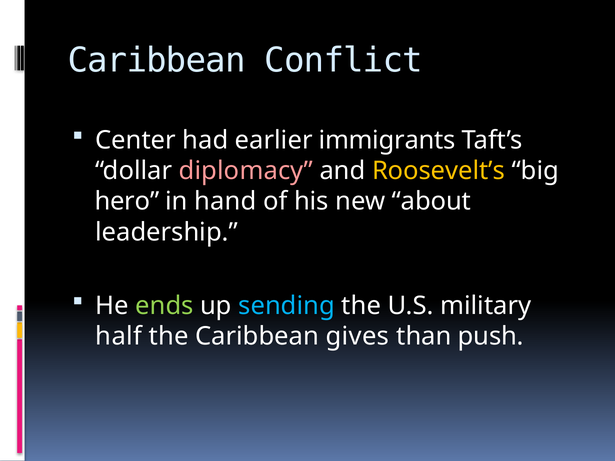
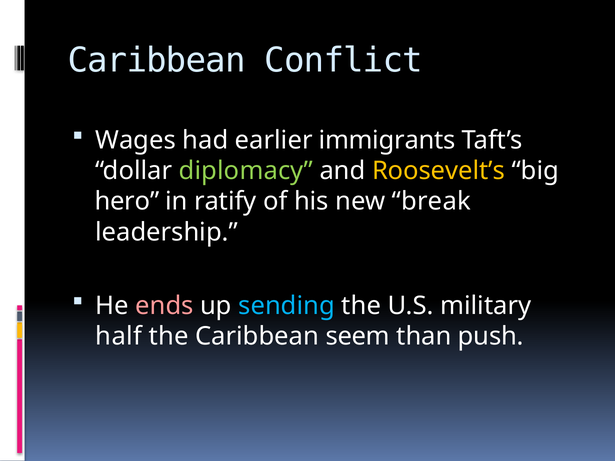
Center: Center -> Wages (136, 140)
diplomacy colour: pink -> light green (246, 171)
hand: hand -> ratify (225, 202)
about: about -> break (431, 202)
ends colour: light green -> pink (164, 306)
gives: gives -> seem (358, 337)
